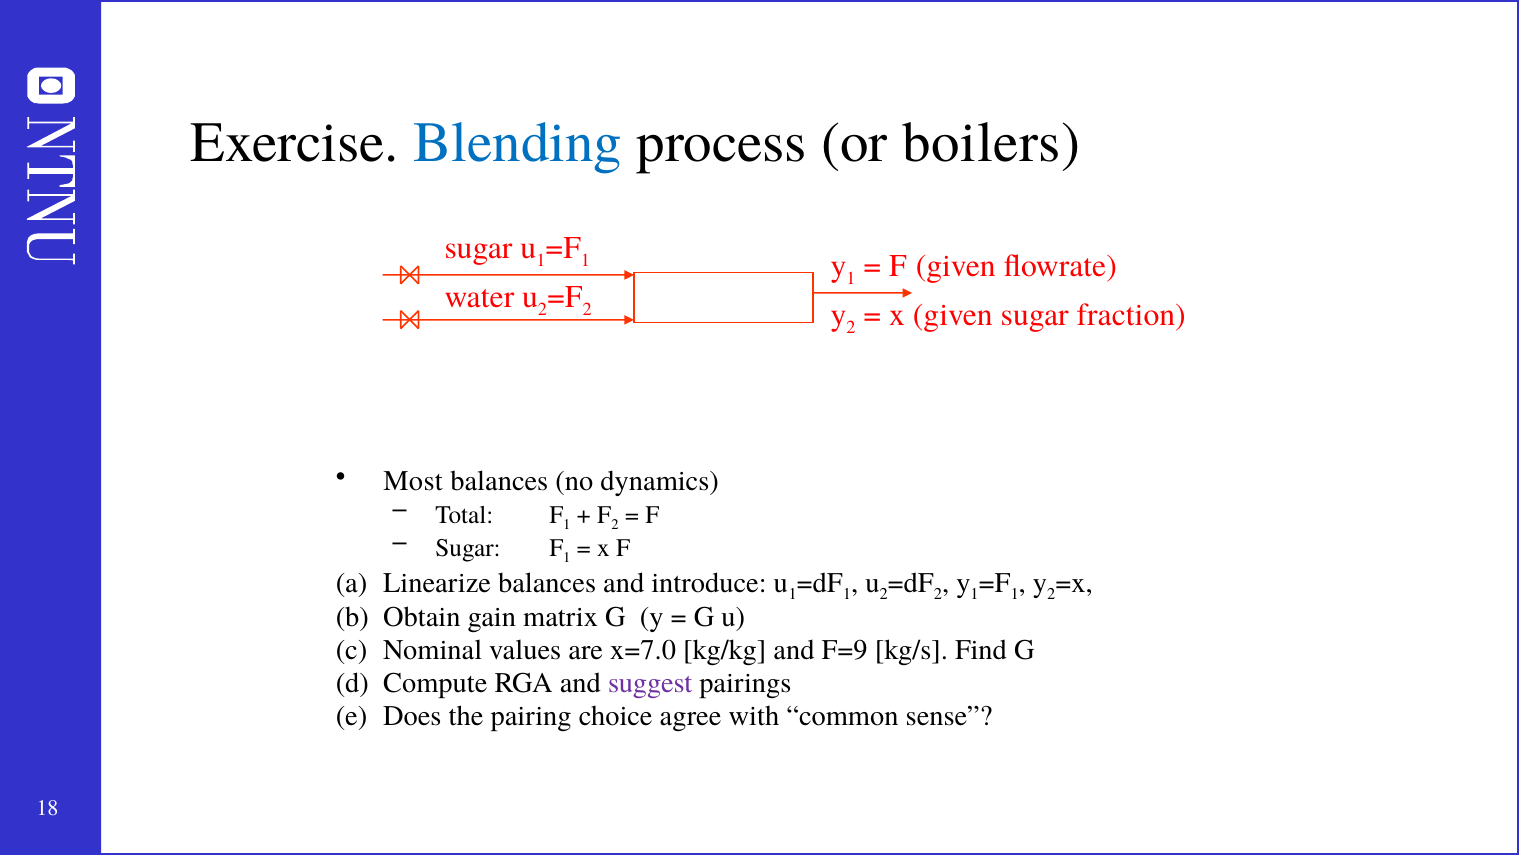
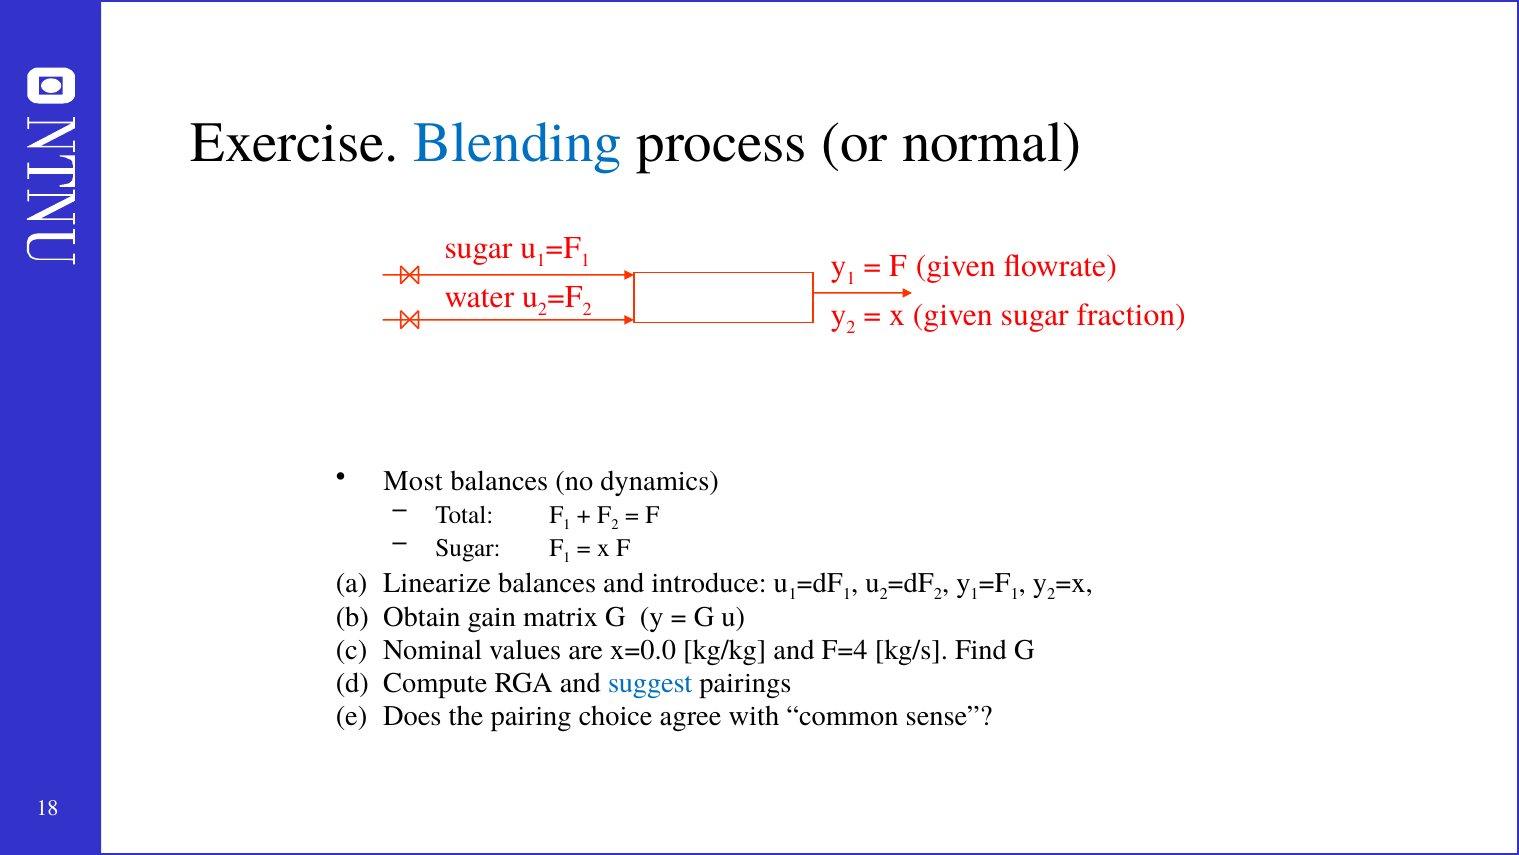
boilers: boilers -> normal (992, 142)
x=7.0: x=7.0 -> x=0.0 (643, 649)
F=9: F=9 -> F=4 (845, 649)
suggest colour: purple -> blue (650, 683)
